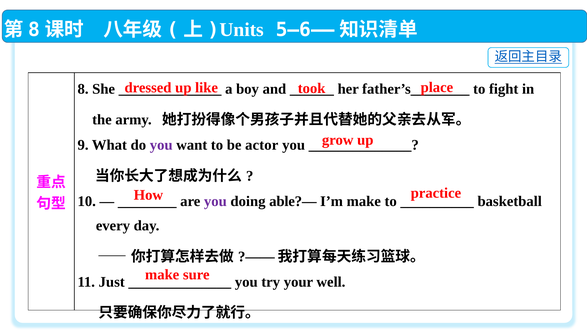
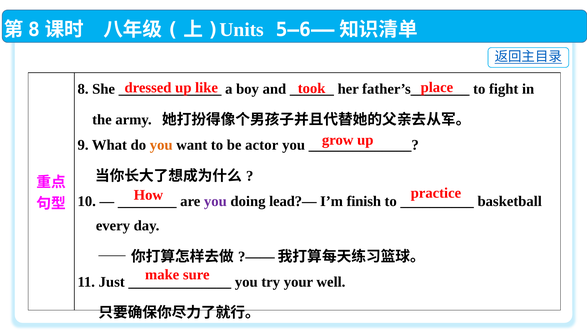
you colour: purple -> orange (161, 145)
able?—: able?— -> lead?— (293, 201)
I’m make: make -> finish (364, 201)
